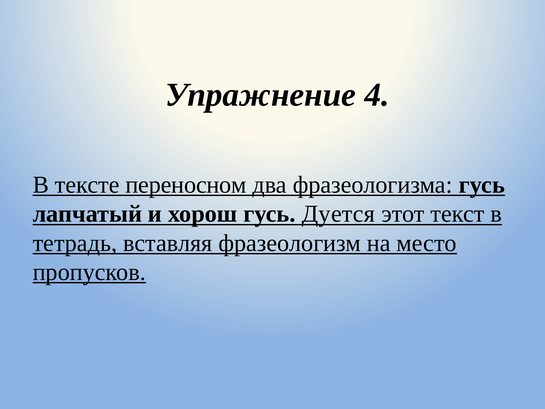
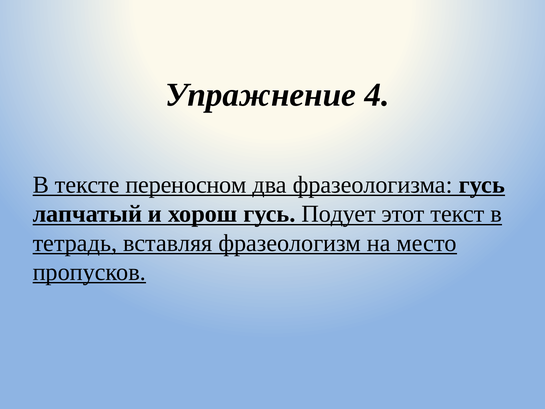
Дуется: Дуется -> Подует (339, 214)
